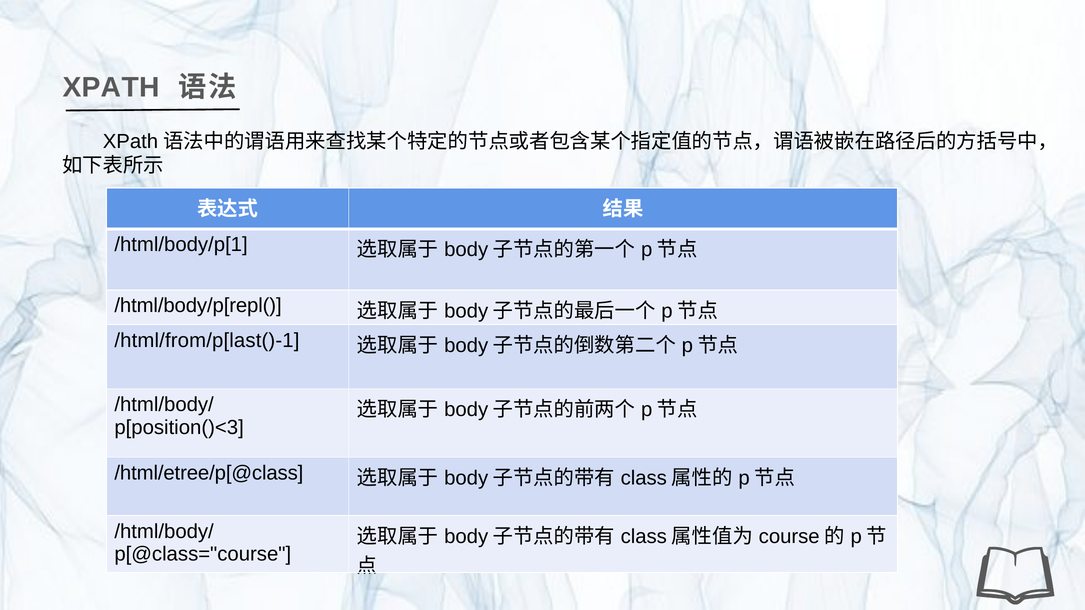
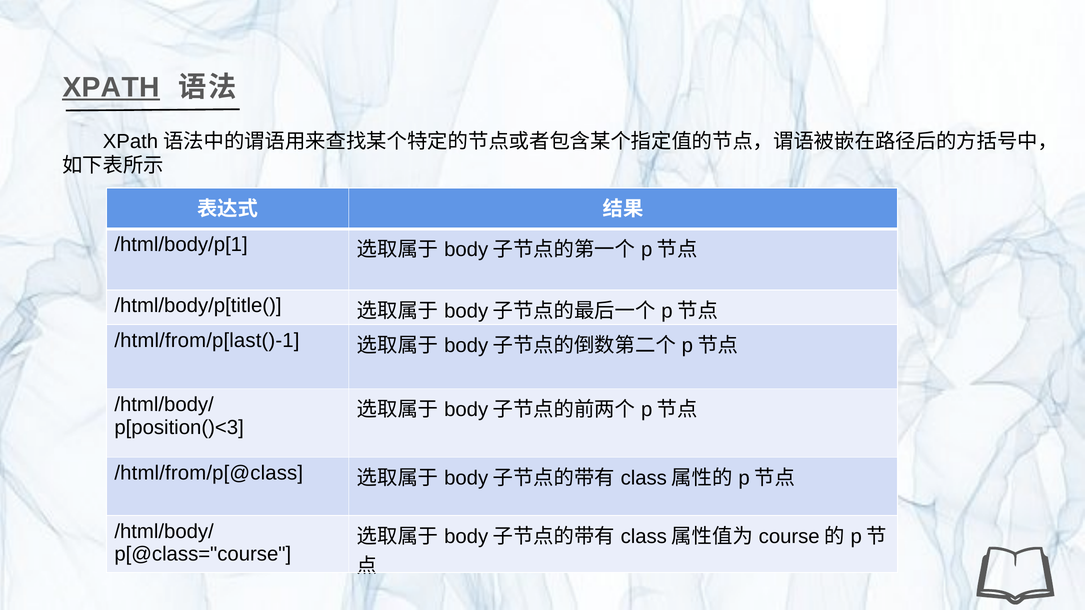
XPATH underline: none -> present (111, 87)
/html/body/p[repl(: /html/body/p[repl( -> /html/body/p[title( (198, 306)
/html/etree/p[@class: /html/etree/p[@class -> /html/from/p[@class (209, 473)
